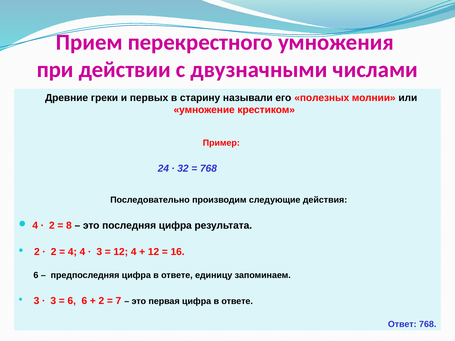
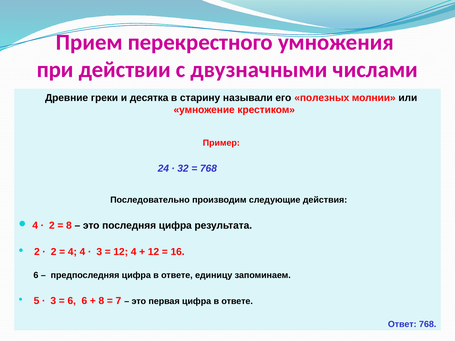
первых: первых -> десятка (149, 98)
3: 3 -> 5 (37, 301)
2: 2 -> 8 (101, 301)
